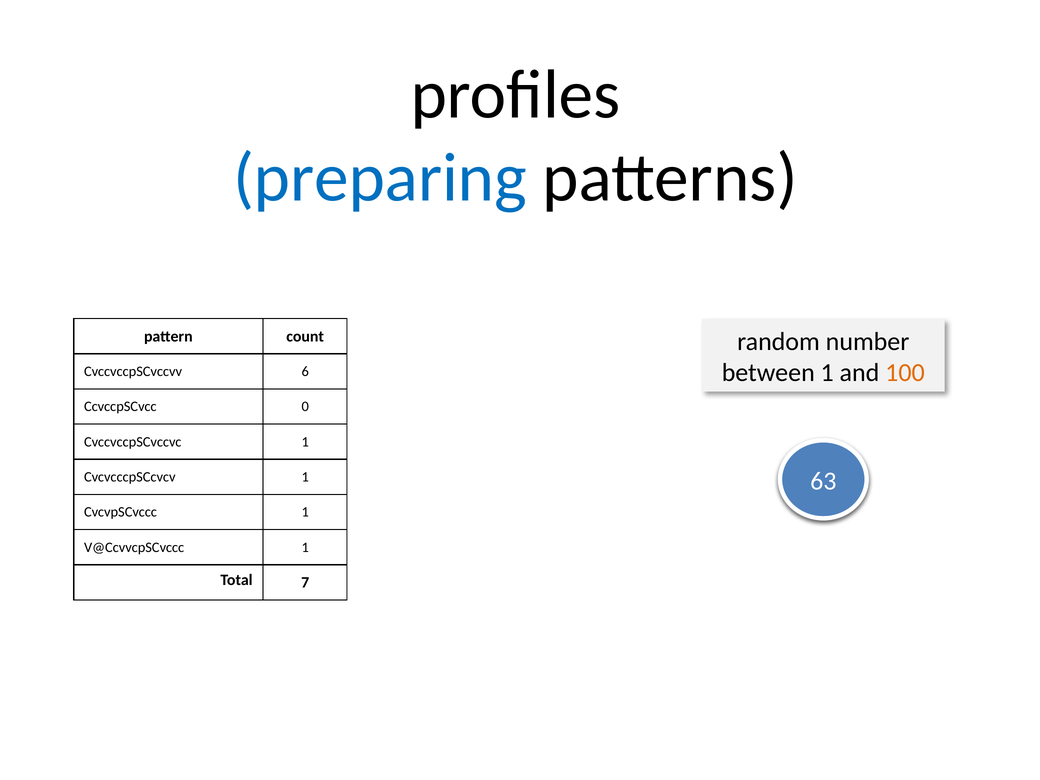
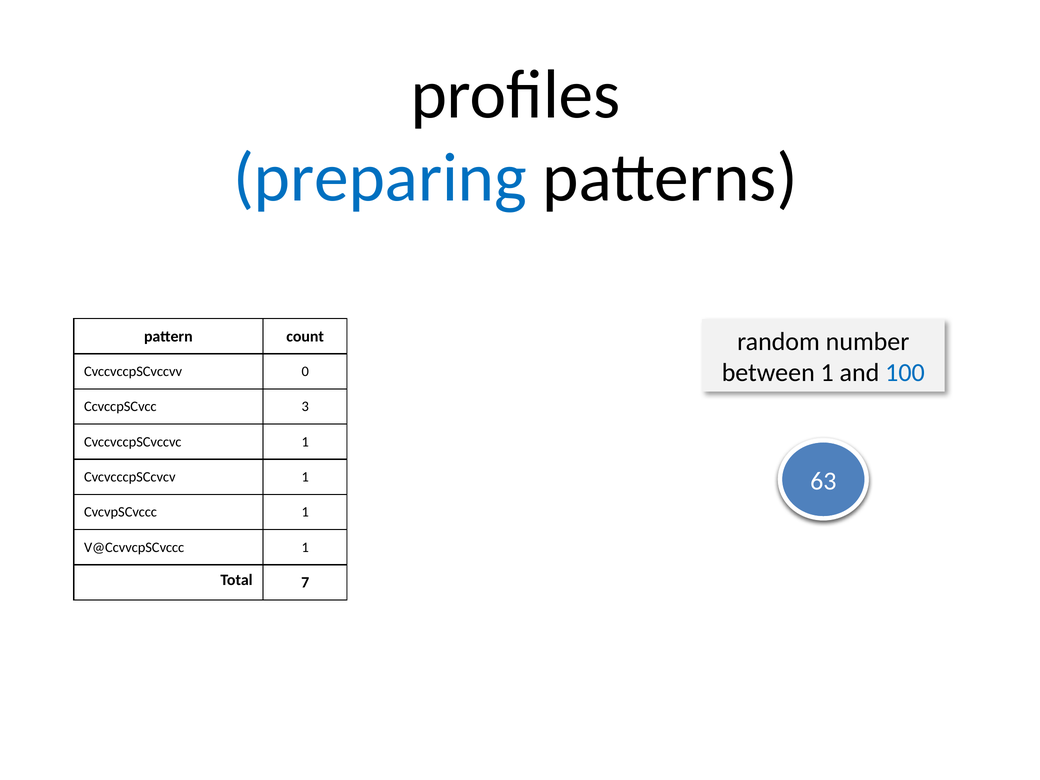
100 colour: orange -> blue (905, 373)
6: 6 -> 0 (305, 371)
0: 0 -> 3 (305, 407)
